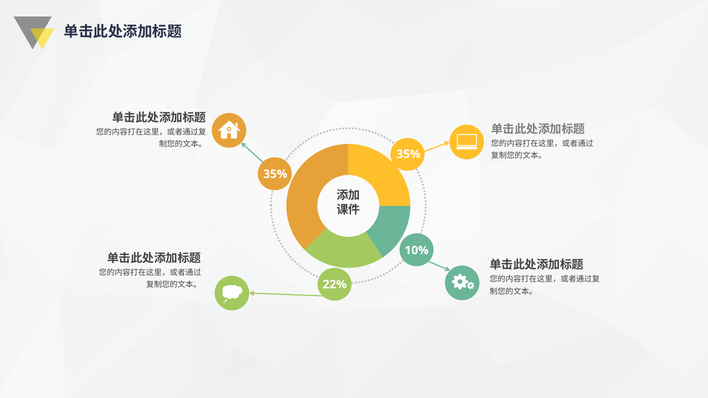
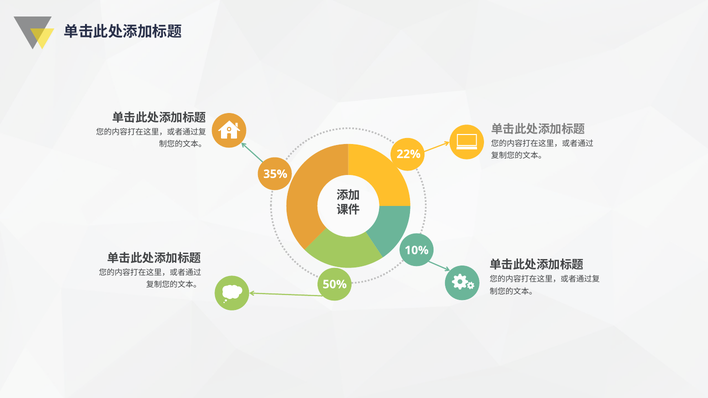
35%: 35% -> 22% (409, 154)
22%: 22% -> 50% (335, 285)
